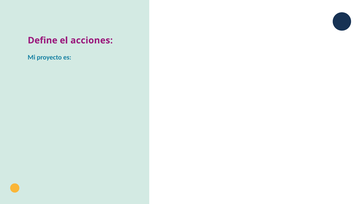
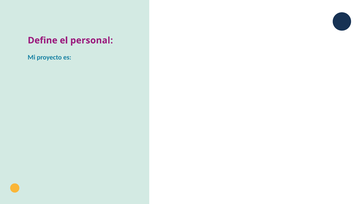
acciones: acciones -> personal (92, 40)
